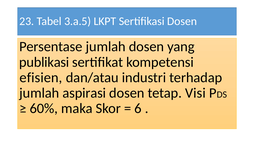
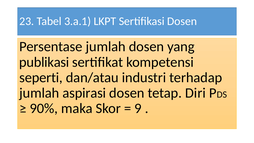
3.a.5: 3.a.5 -> 3.a.1 (78, 21)
efisien: efisien -> seperti (41, 77)
Visi: Visi -> Diri (195, 93)
60%: 60% -> 90% (44, 108)
6: 6 -> 9 (138, 108)
